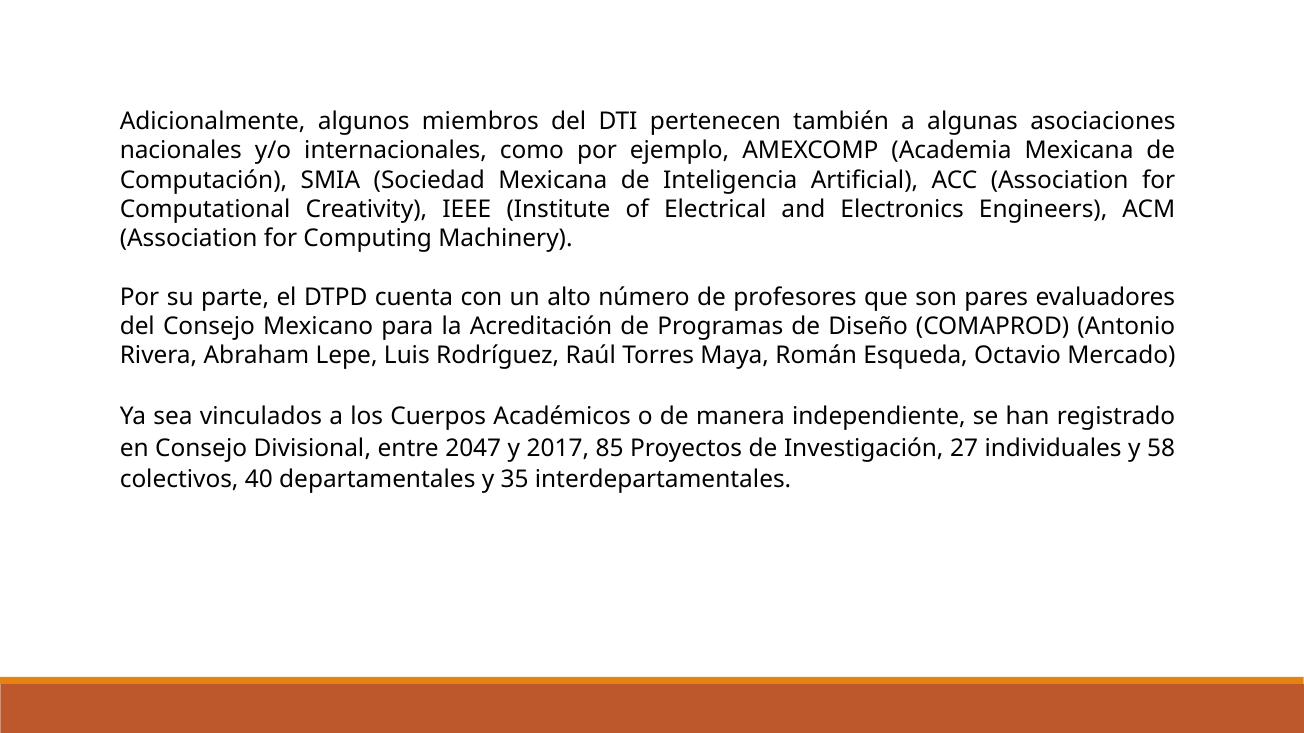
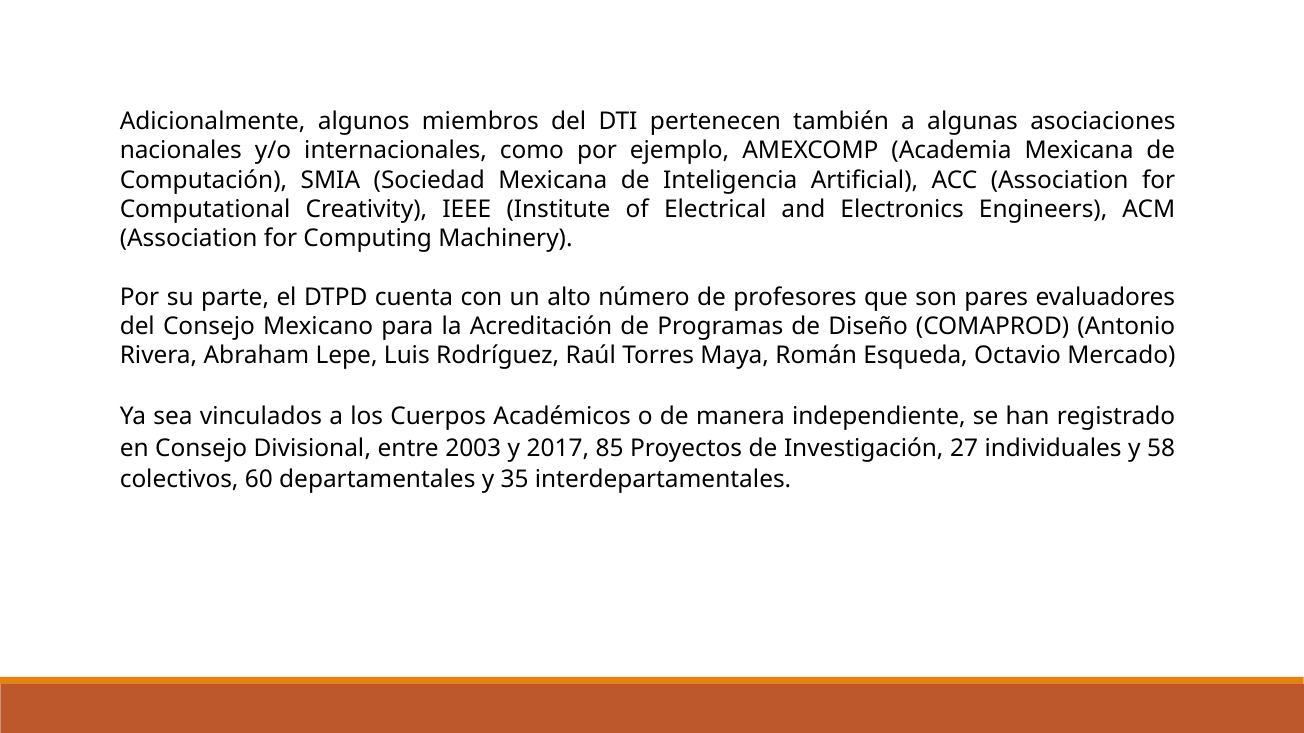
2047: 2047 -> 2003 (473, 448)
40: 40 -> 60 (259, 480)
